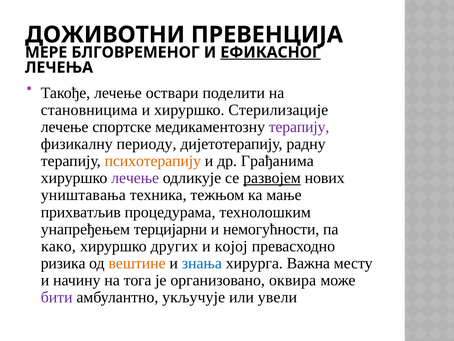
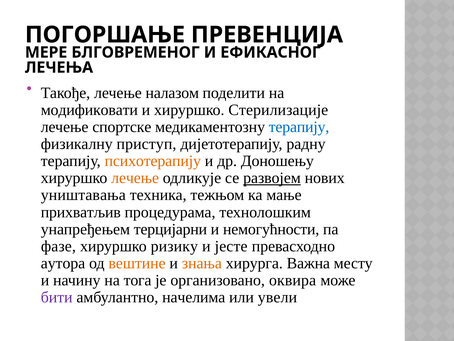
ДОЖИВОТНИ: ДОЖИВОТНИ -> ПОГОРШАЊЕ (105, 35)
ЕФИКАСНОГ underline: present -> none (271, 52)
оствари: оствари -> налазом (172, 93)
становницима: становницима -> модификовати (89, 110)
терапију colour: purple -> blue (299, 127)
периоду: периоду -> приступ (147, 144)
Грађанима: Грађанима -> Доношењу (277, 161)
лечење colour: purple -> orange (135, 178)
како: како -> фазе (58, 246)
других: других -> ризику (174, 246)
којој: којој -> јесте (231, 246)
ризика: ризика -> аутора (63, 263)
знања colour: blue -> orange (202, 263)
укључује: укључује -> начелима (194, 297)
